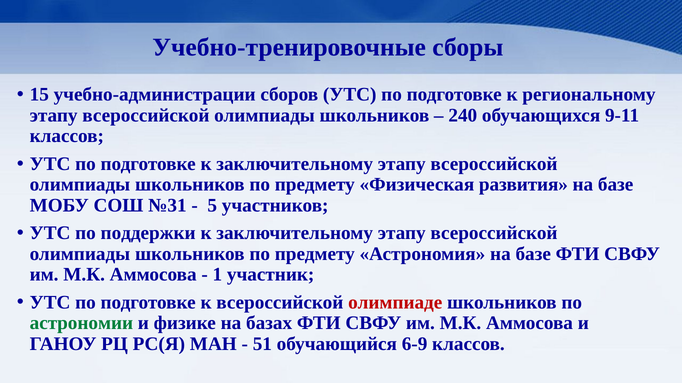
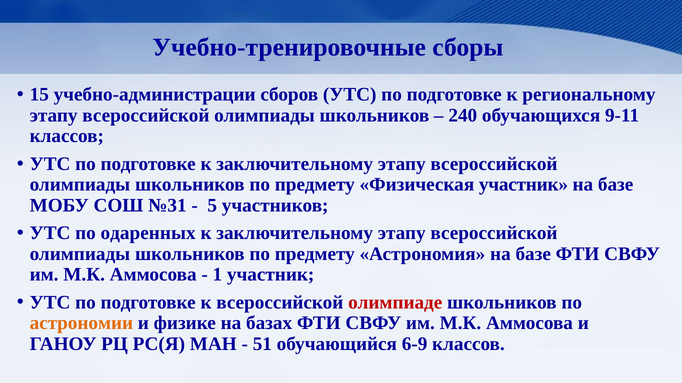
Физическая развития: развития -> участник (523, 185)
поддержки: поддержки -> одаренных (148, 233)
астрономии colour: green -> orange (81, 324)
